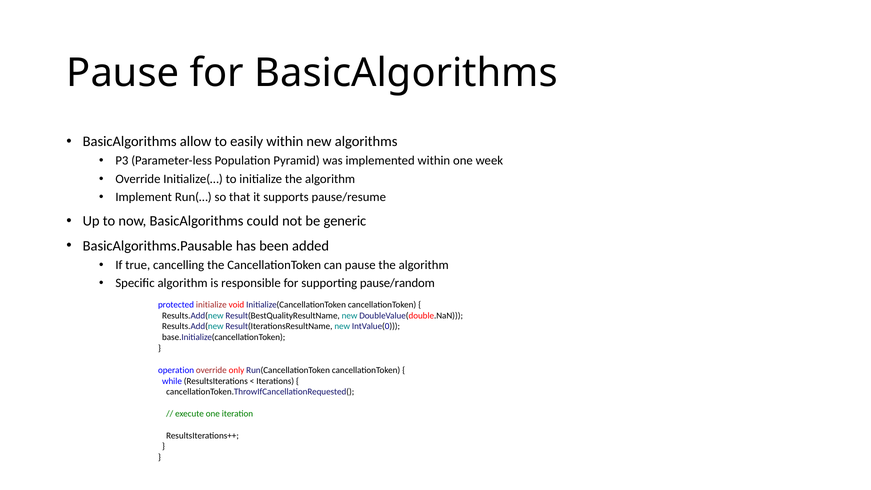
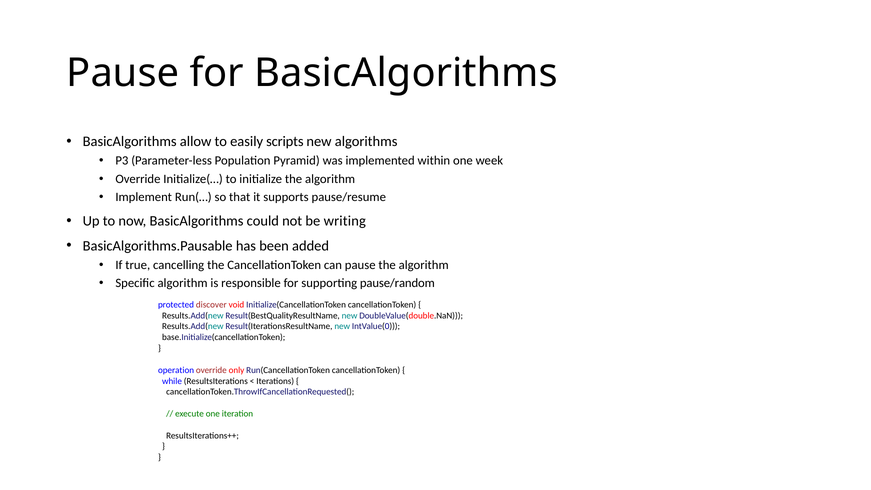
easily within: within -> scripts (285, 141)
generic: generic -> writing (345, 221)
protected initialize: initialize -> discover (211, 305)
